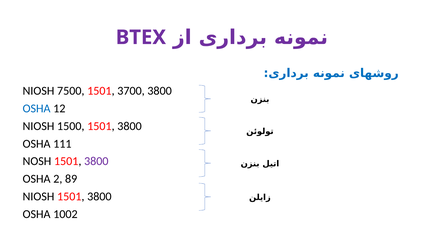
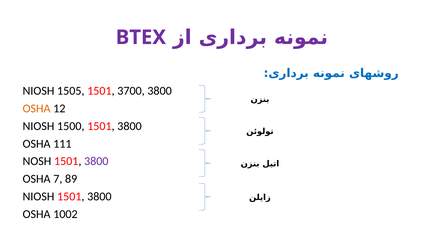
7500: 7500 -> 1505 (71, 91)
OSHA colour: blue -> orange (37, 108)
2: 2 -> 7 (58, 179)
